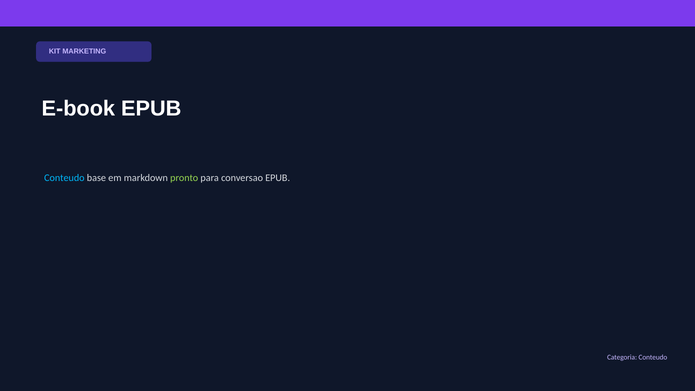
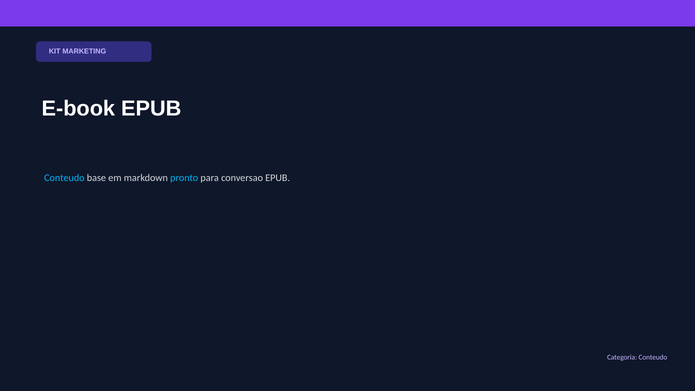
pronto colour: light green -> light blue (184, 178)
